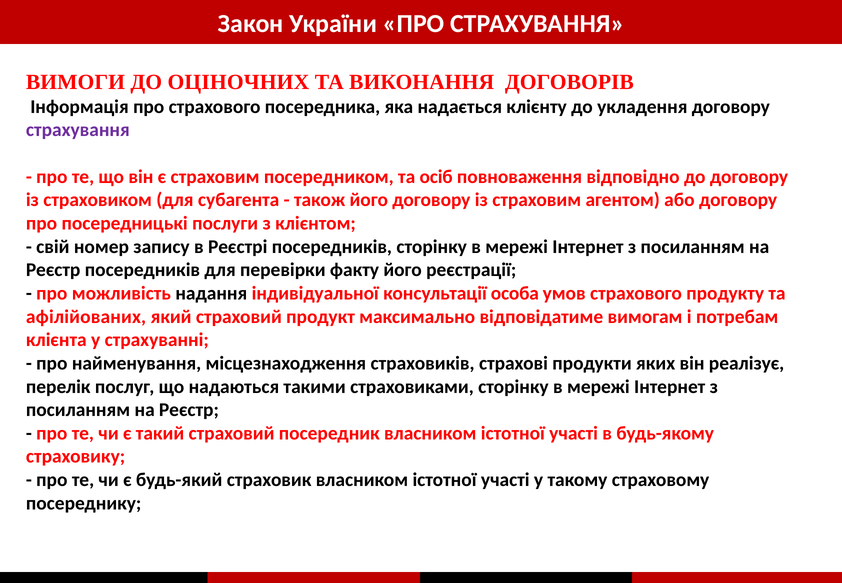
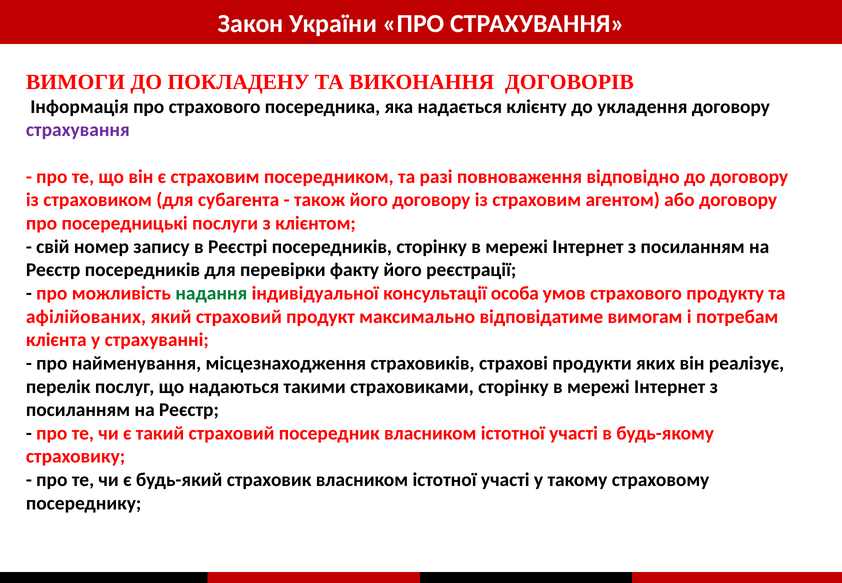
ОЦІНОЧНИХ: ОЦІНОЧНИХ -> ПОКЛАДЕНУ (239, 82)
осіб: осіб -> разі (436, 177)
надання colour: black -> green (211, 293)
